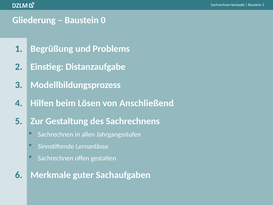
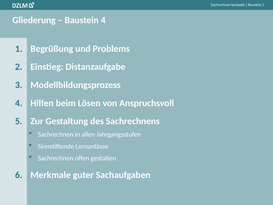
Baustein 0: 0 -> 4 (103, 20)
Anschließend: Anschließend -> Anspruchsvoll (147, 103)
